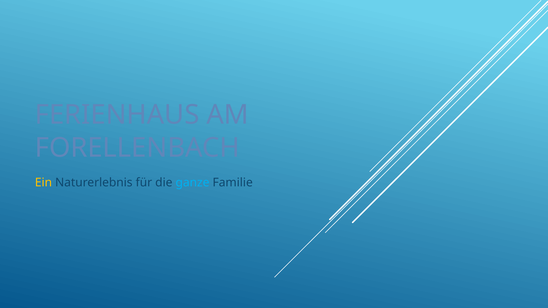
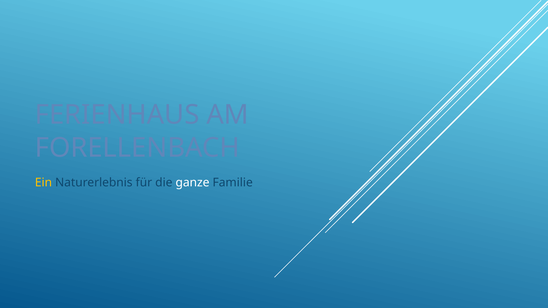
ganze colour: light blue -> white (193, 183)
